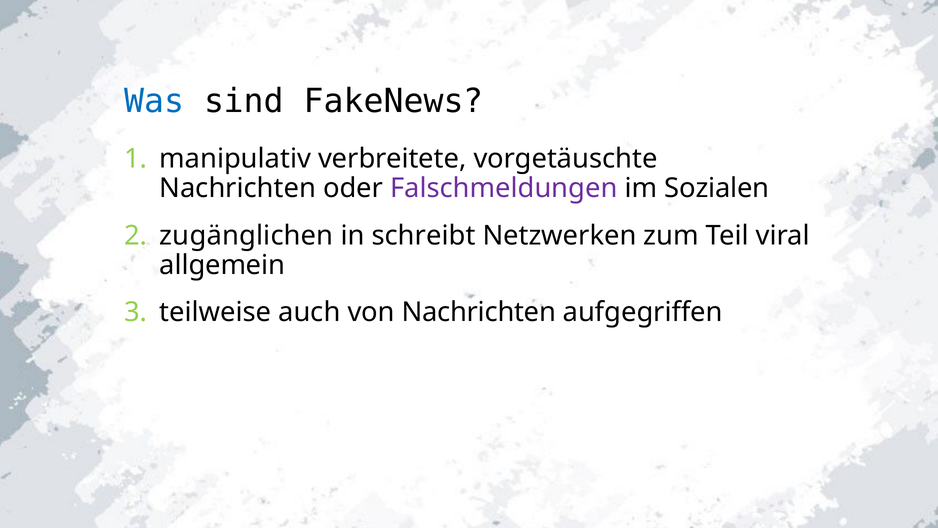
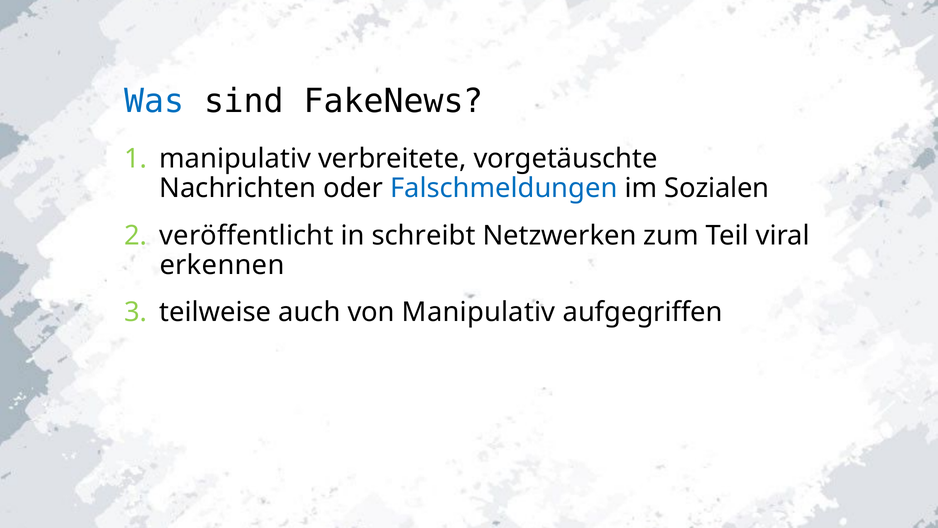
Falschmeldungen colour: purple -> blue (504, 188)
zugänglichen: zugänglichen -> veröffentlicht (246, 235)
allgemein: allgemein -> erkennen (222, 265)
von Nachrichten: Nachrichten -> Manipulativ (479, 312)
